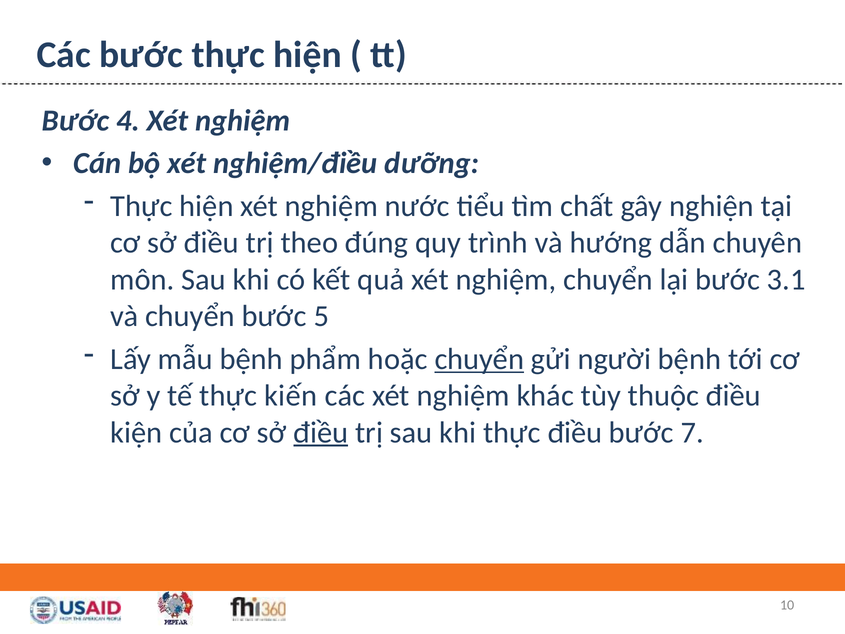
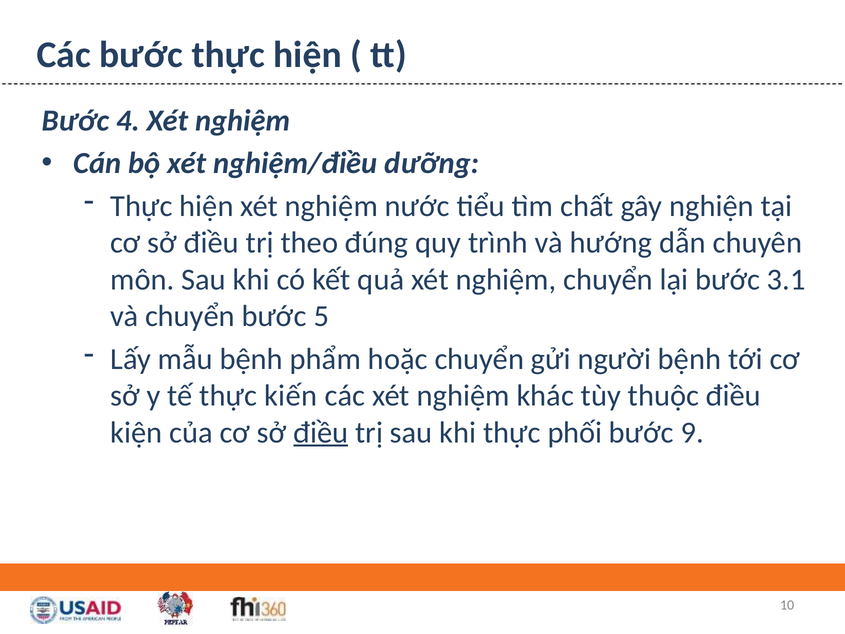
chuyển underline: present -> none (479, 359)
thực điều: điều -> phối (575, 432)
7: 7 -> 9 (692, 432)
